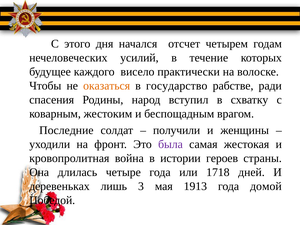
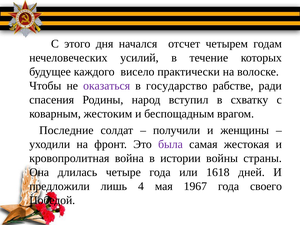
оказаться colour: orange -> purple (107, 86)
героев: героев -> войны (222, 158)
1718: 1718 -> 1618 (218, 172)
деревеньках: деревеньках -> предложили (59, 186)
3: 3 -> 4 (141, 186)
1913: 1913 -> 1967 (195, 186)
домой: домой -> своего (266, 186)
